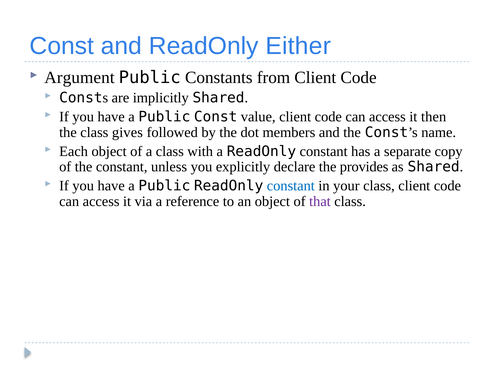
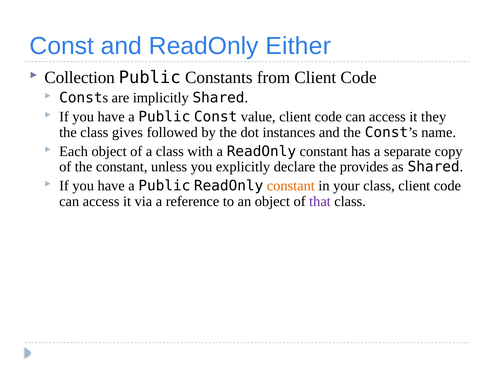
Argument: Argument -> Collection (80, 77)
then: then -> they (434, 117)
members: members -> instances (289, 132)
constant colour: blue -> orange (291, 186)
